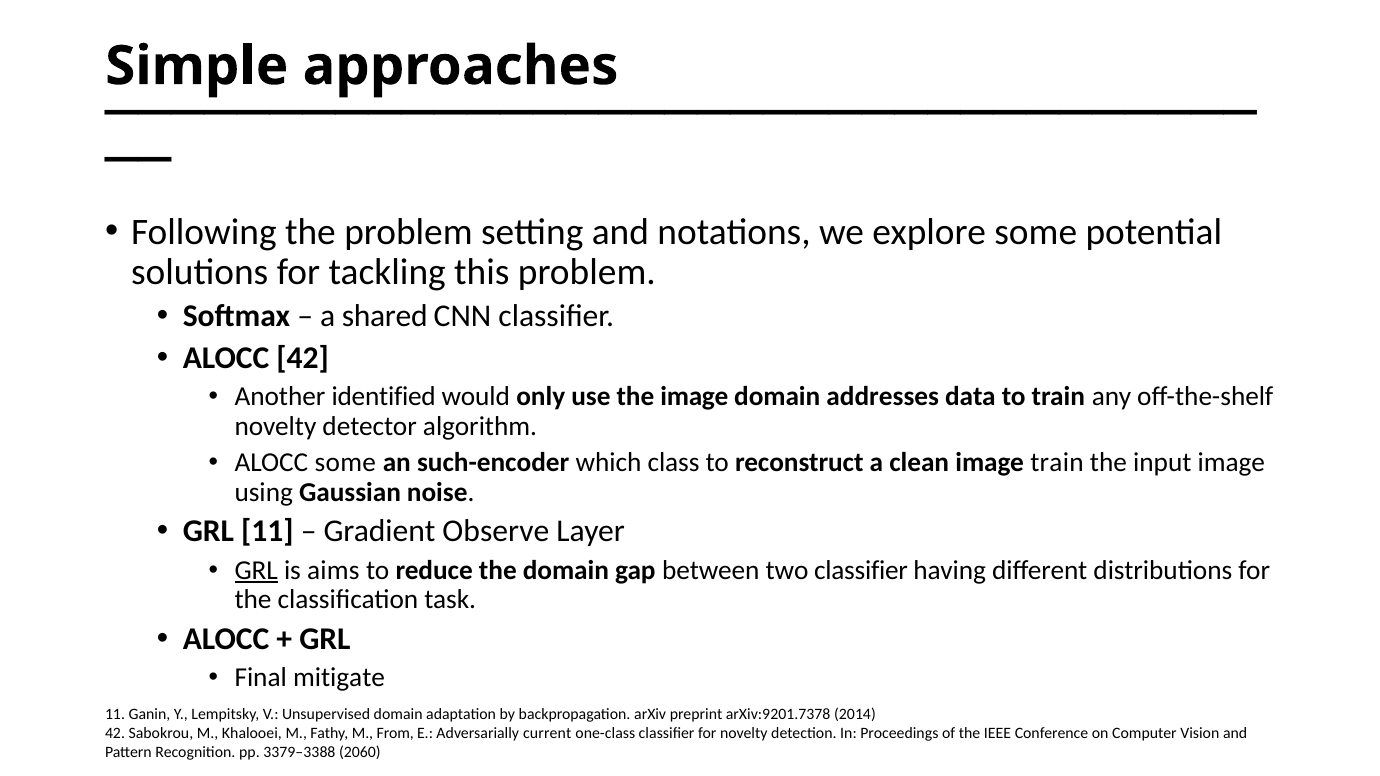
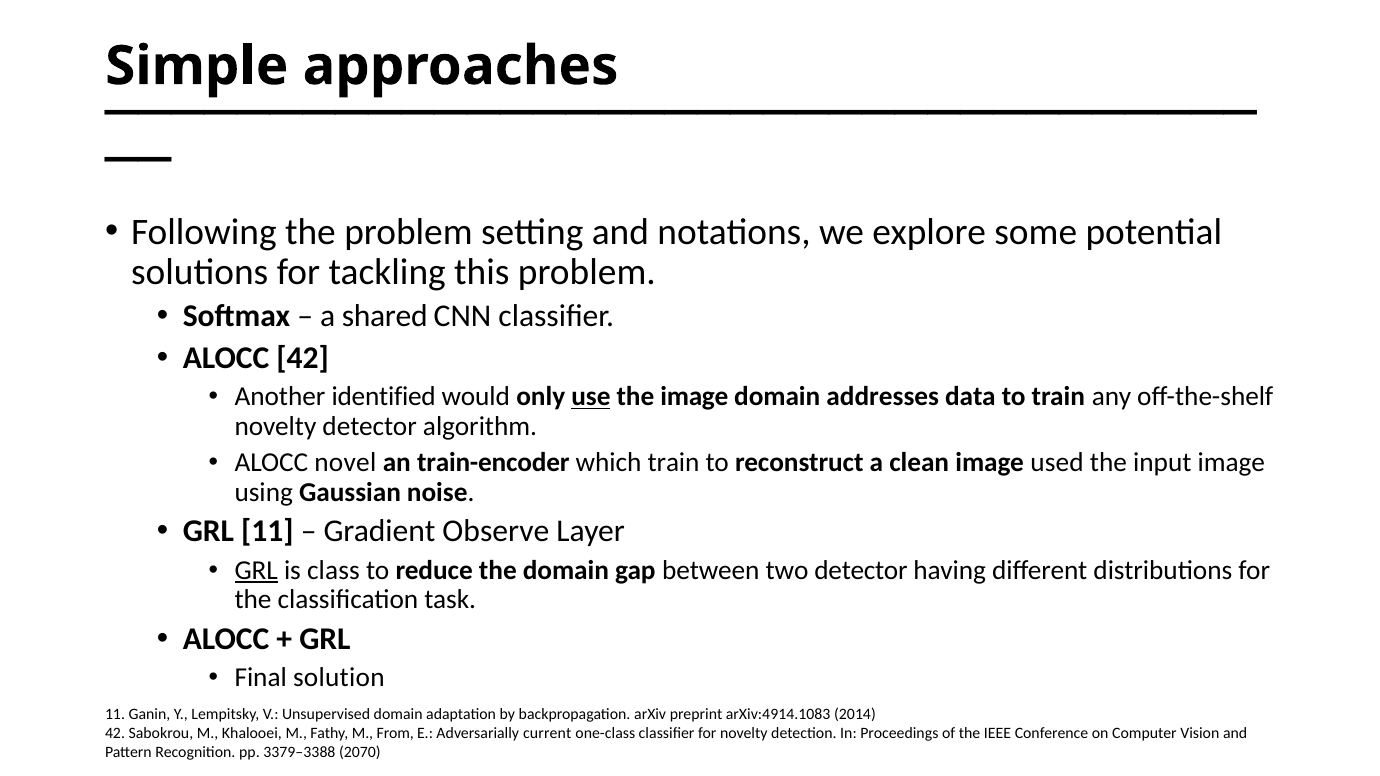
use underline: none -> present (591, 397)
ALOCC some: some -> novel (345, 463)
such-encoder: such-encoder -> train-encoder (493, 463)
which class: class -> train (674, 463)
image train: train -> used (1057, 463)
aims: aims -> class (333, 571)
two classifier: classifier -> detector (861, 571)
mitigate: mitigate -> solution (339, 678)
arXiv:9201.7378: arXiv:9201.7378 -> arXiv:4914.1083 (778, 715)
2060: 2060 -> 2070 (360, 753)
